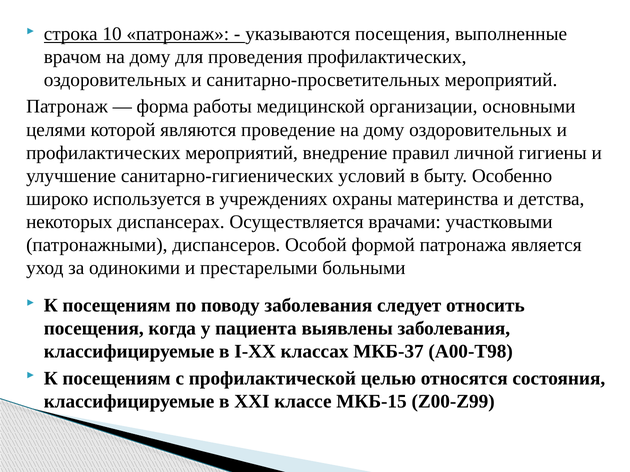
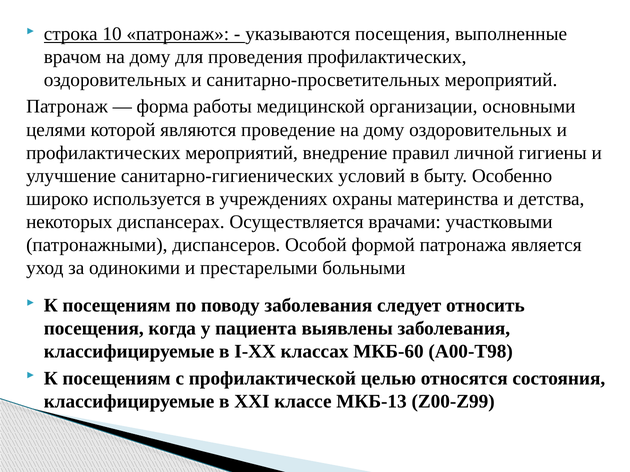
МКБ-37: МКБ-37 -> МКБ-60 (388, 352)
МКБ-15: МКБ-15 -> МКБ-13 (372, 402)
